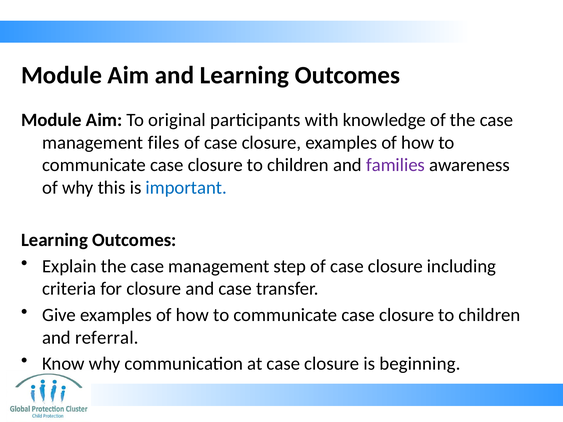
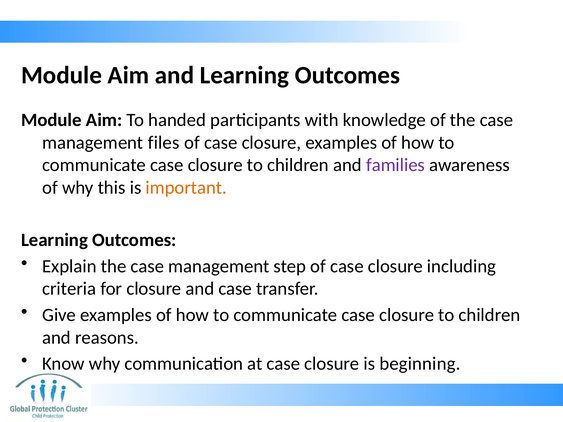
original: original -> handed (177, 120)
important colour: blue -> orange (186, 188)
referral: referral -> reasons (107, 338)
